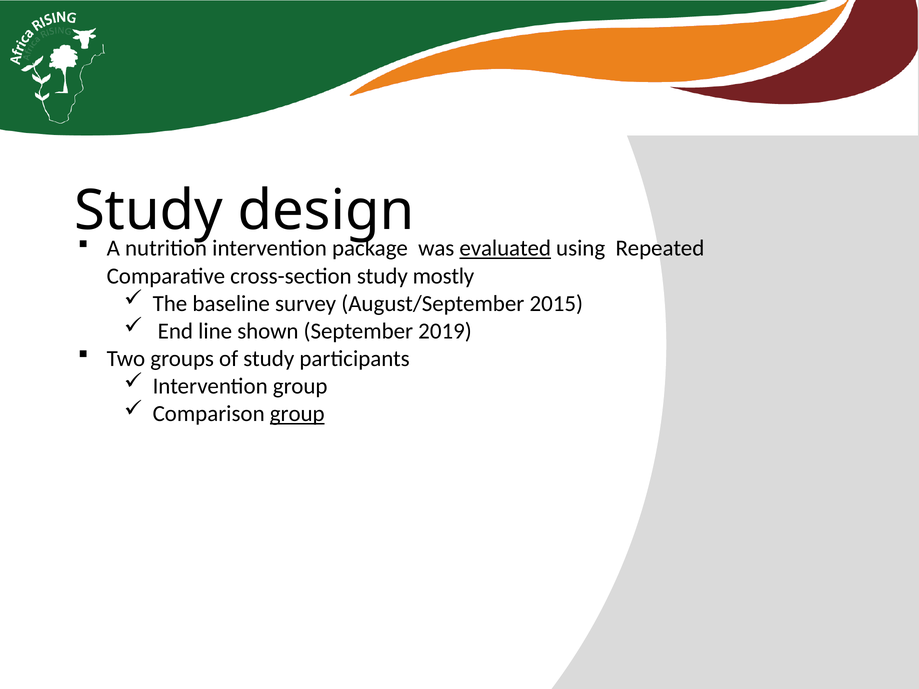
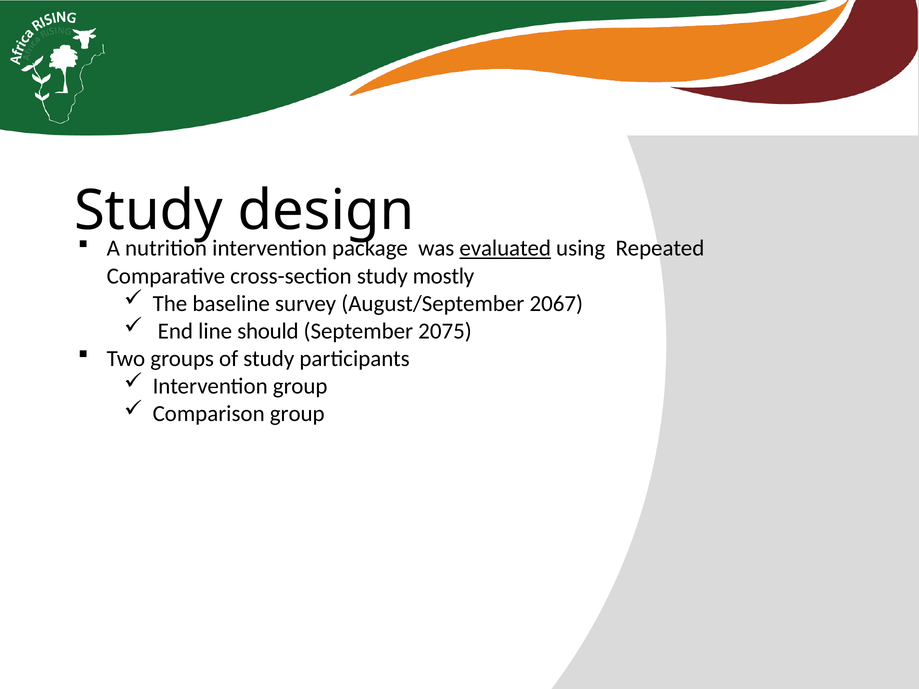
2015: 2015 -> 2067 (556, 304)
shown: shown -> should (268, 331)
2019: 2019 -> 2075 (445, 331)
group underline: present -> none (297, 414)
